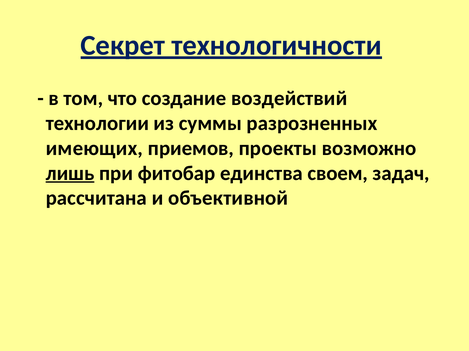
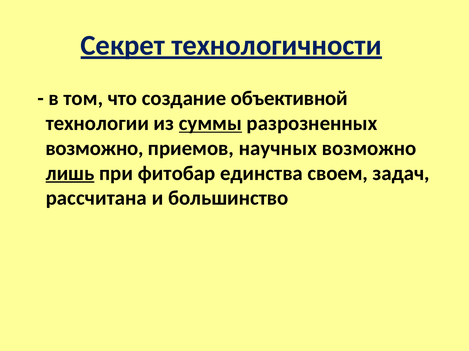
воздействий: воздействий -> объективной (289, 98)
суммы underline: none -> present (210, 123)
имеющих: имеющих -> возможно (95, 148)
проекты: проекты -> научных (278, 148)
объективной: объективной -> большинство (228, 199)
